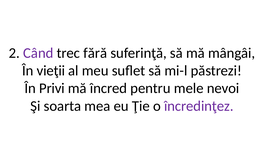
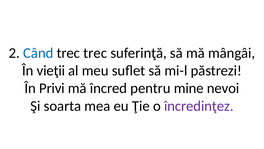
Când colour: purple -> blue (38, 53)
trec fără: fără -> trec (95, 53)
mele: mele -> mine (189, 88)
